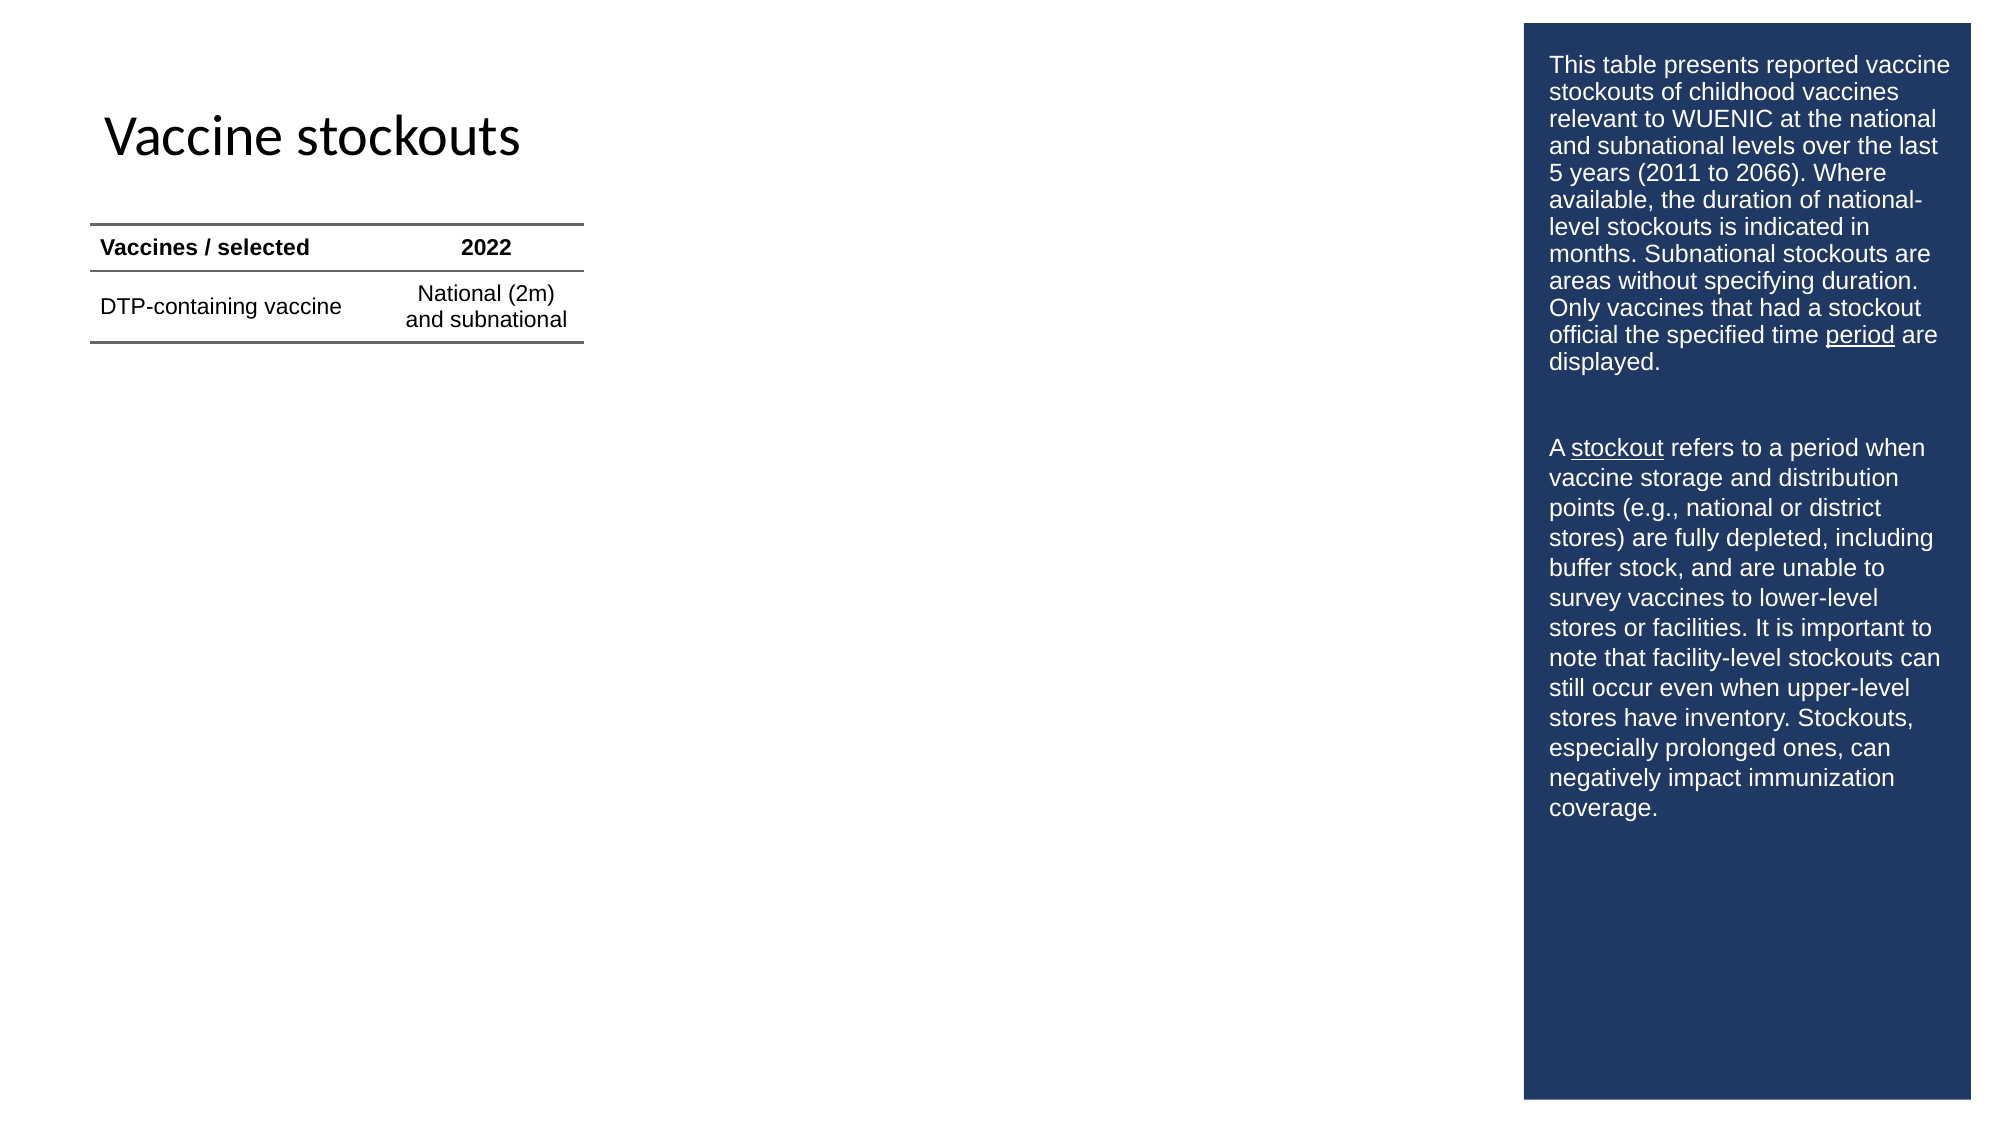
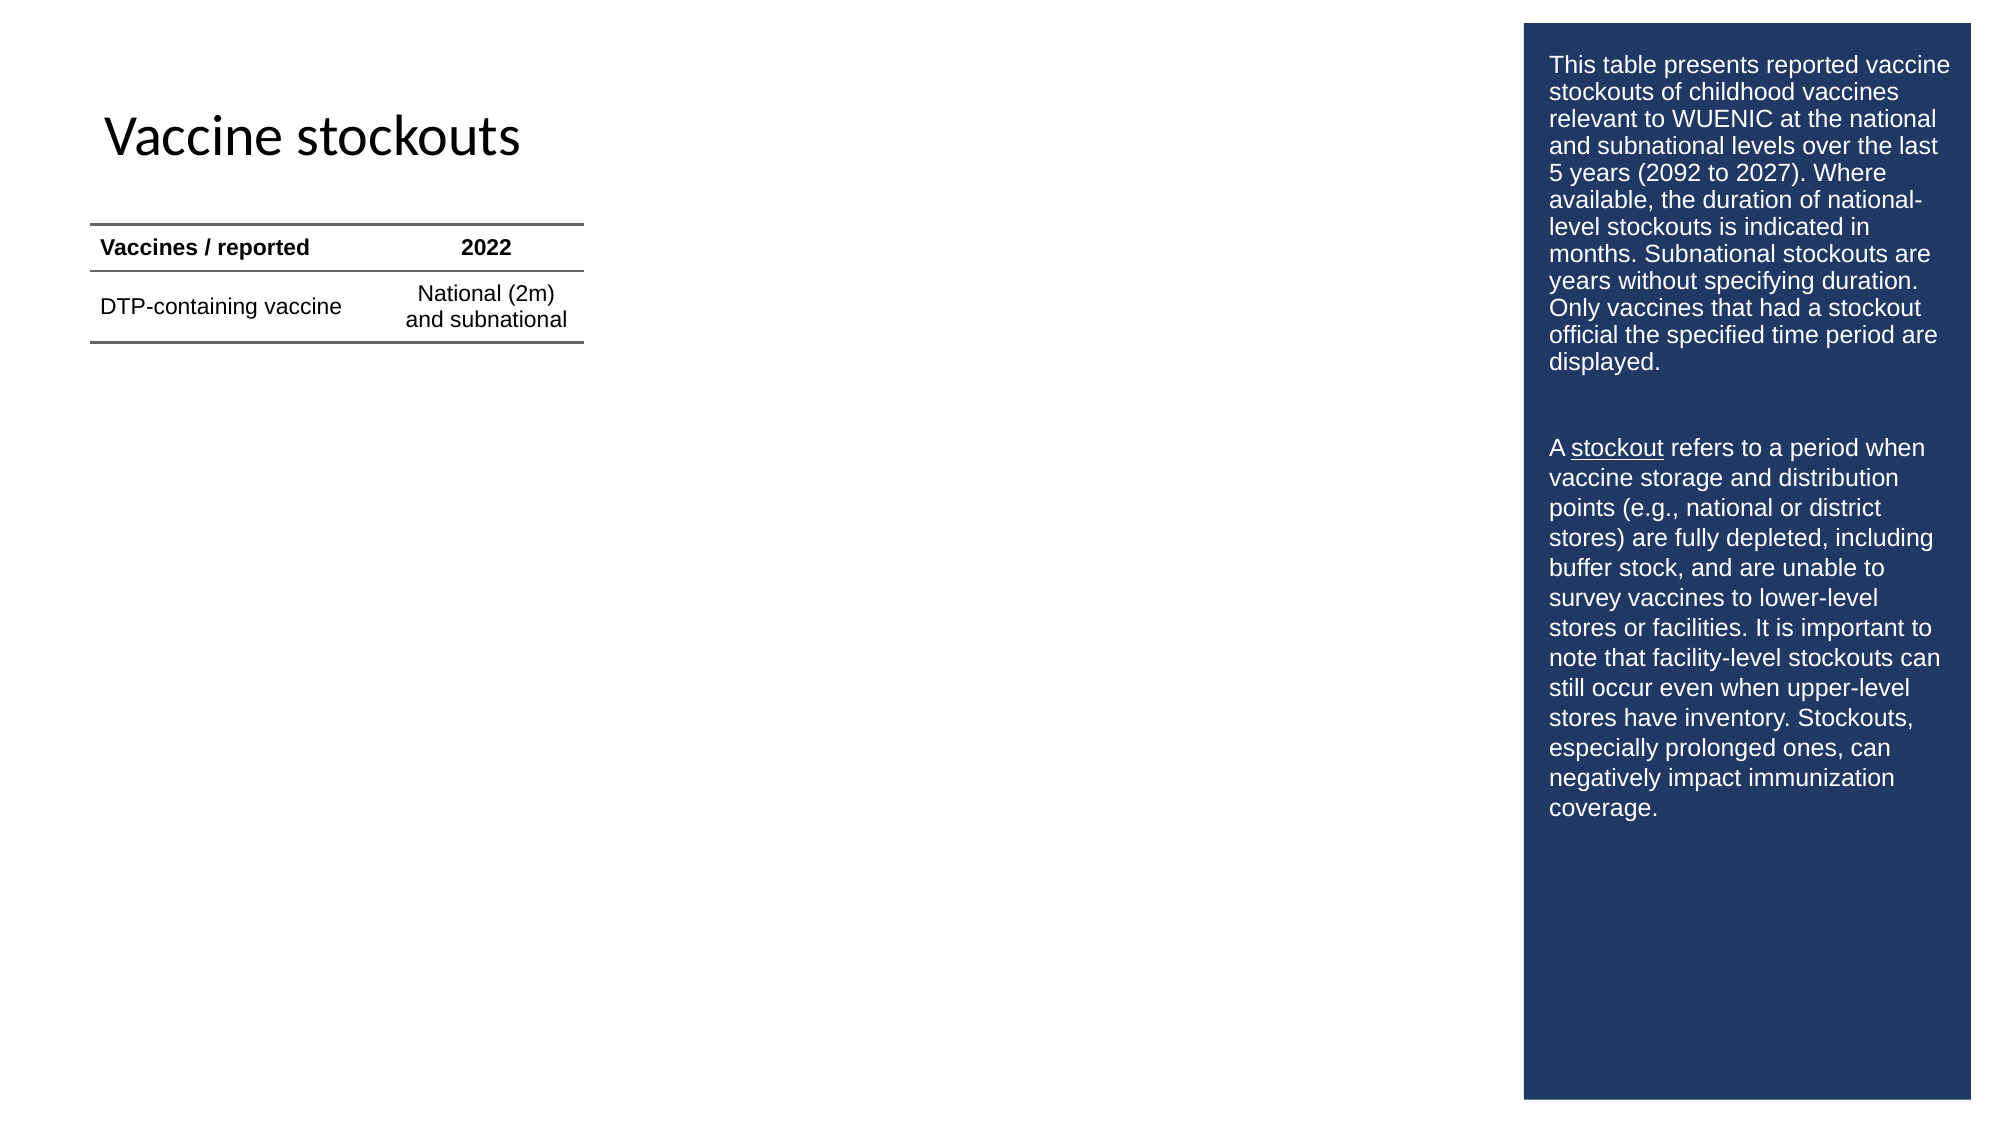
2011: 2011 -> 2092 (1669, 173)
2066: 2066 -> 2027 (1771, 173)
selected: selected -> reported (264, 248)
areas: areas -> years (1580, 281)
period underline: present -> none (1860, 335)
